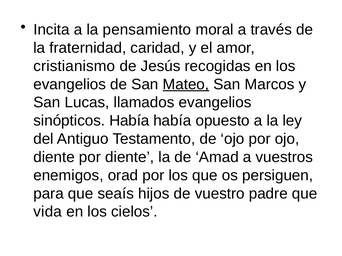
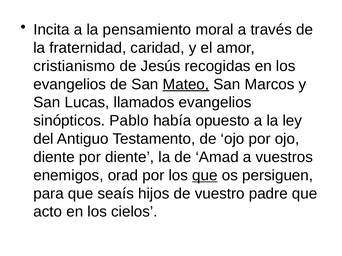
sinópticos Había: Había -> Pablo (129, 121)
que underline: none -> present (205, 176)
vida: vida -> acto (48, 212)
